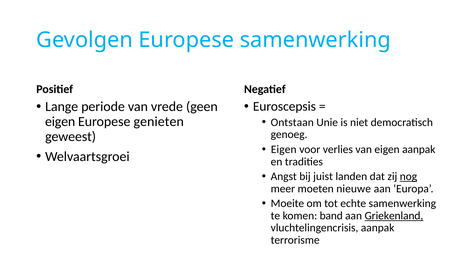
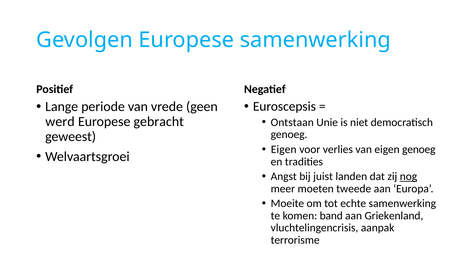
eigen: eigen -> werd (60, 122)
genieten: genieten -> gebracht (159, 122)
eigen aanpak: aanpak -> genoeg (419, 149)
nieuwe: nieuwe -> tweede (354, 189)
Griekenland underline: present -> none (394, 216)
